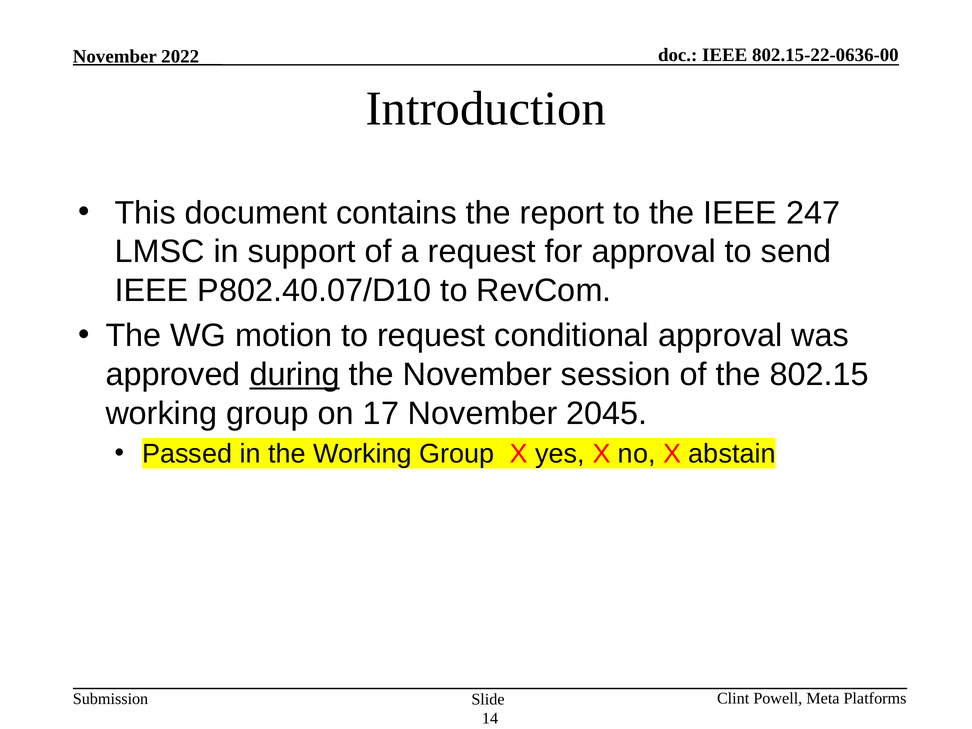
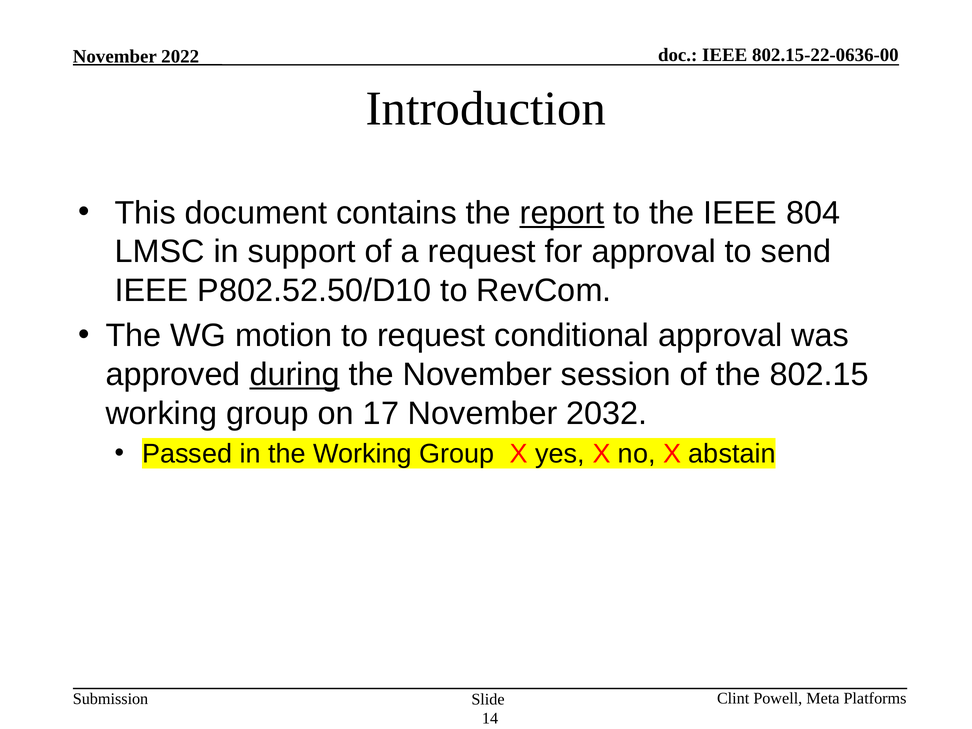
report underline: none -> present (562, 213)
247: 247 -> 804 (813, 213)
P802.40.07/D10: P802.40.07/D10 -> P802.52.50/D10 (314, 291)
2045: 2045 -> 2032 (607, 413)
